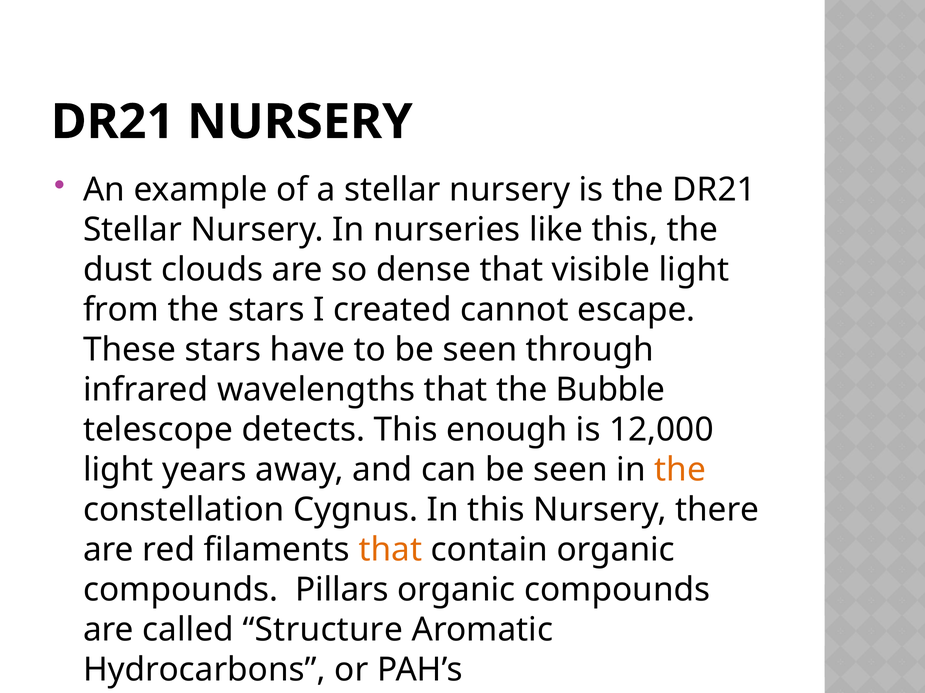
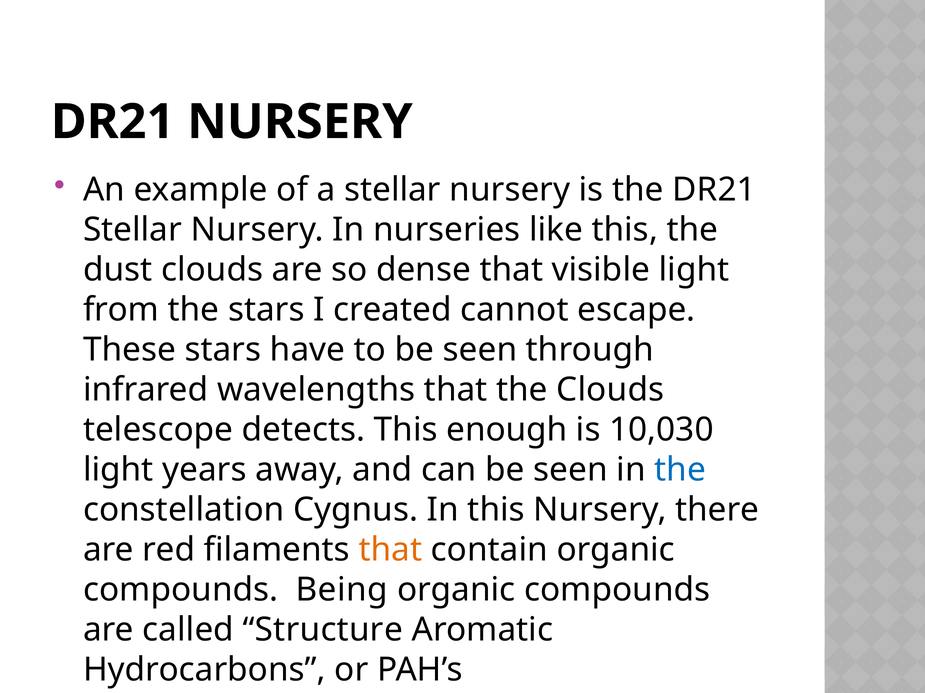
the Bubble: Bubble -> Clouds (610, 390)
12,000: 12,000 -> 10,030 (661, 430)
the colour: orange -> blue (680, 470)
Pillars: Pillars -> Being (342, 590)
